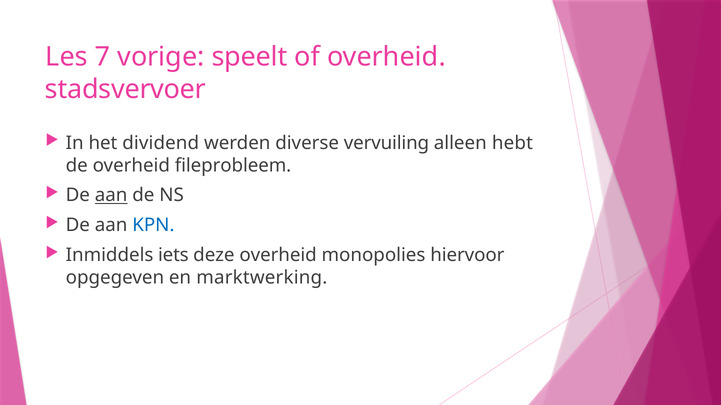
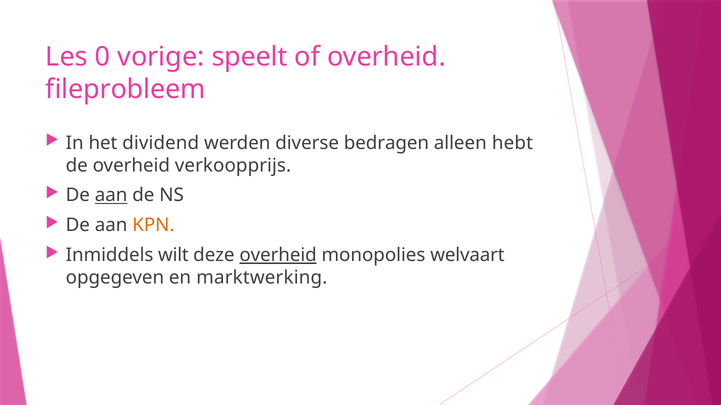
7: 7 -> 0 (103, 57)
stadsvervoer: stadsvervoer -> fileprobleem (126, 89)
vervuiling: vervuiling -> bedragen (386, 143)
fileprobleem: fileprobleem -> verkoopprijs (233, 166)
KPN colour: blue -> orange (153, 226)
iets: iets -> wilt (173, 256)
overheid underline: none -> present (278, 256)
hiervoor: hiervoor -> welvaart (467, 256)
